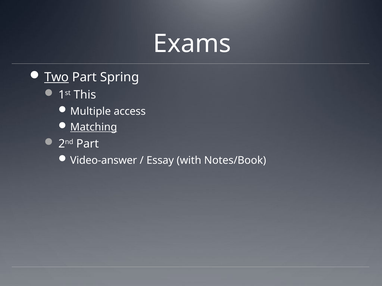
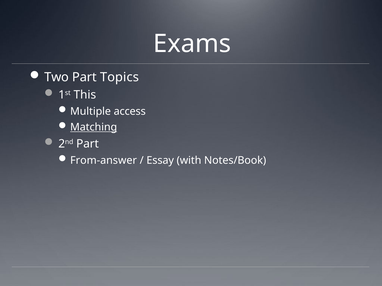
Two underline: present -> none (57, 77)
Spring: Spring -> Topics (120, 77)
Video-answer: Video-answer -> From-answer (104, 161)
